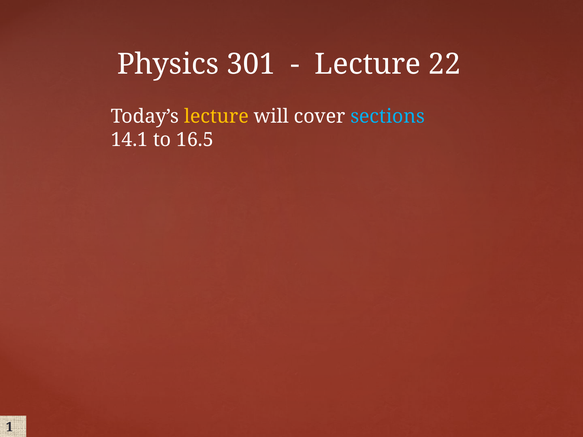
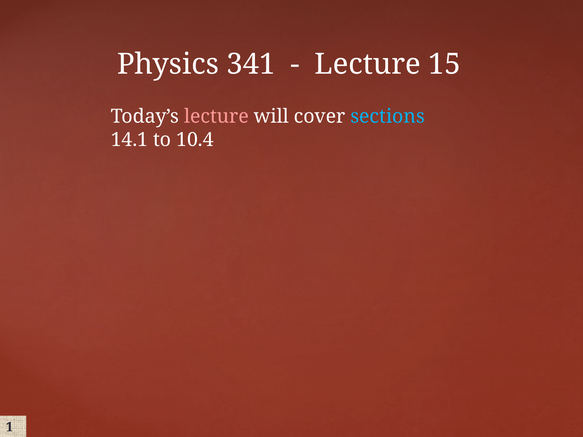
301: 301 -> 341 (251, 64)
22: 22 -> 15 (445, 64)
lecture colour: yellow -> pink (216, 116)
16.5: 16.5 -> 10.4 (195, 140)
